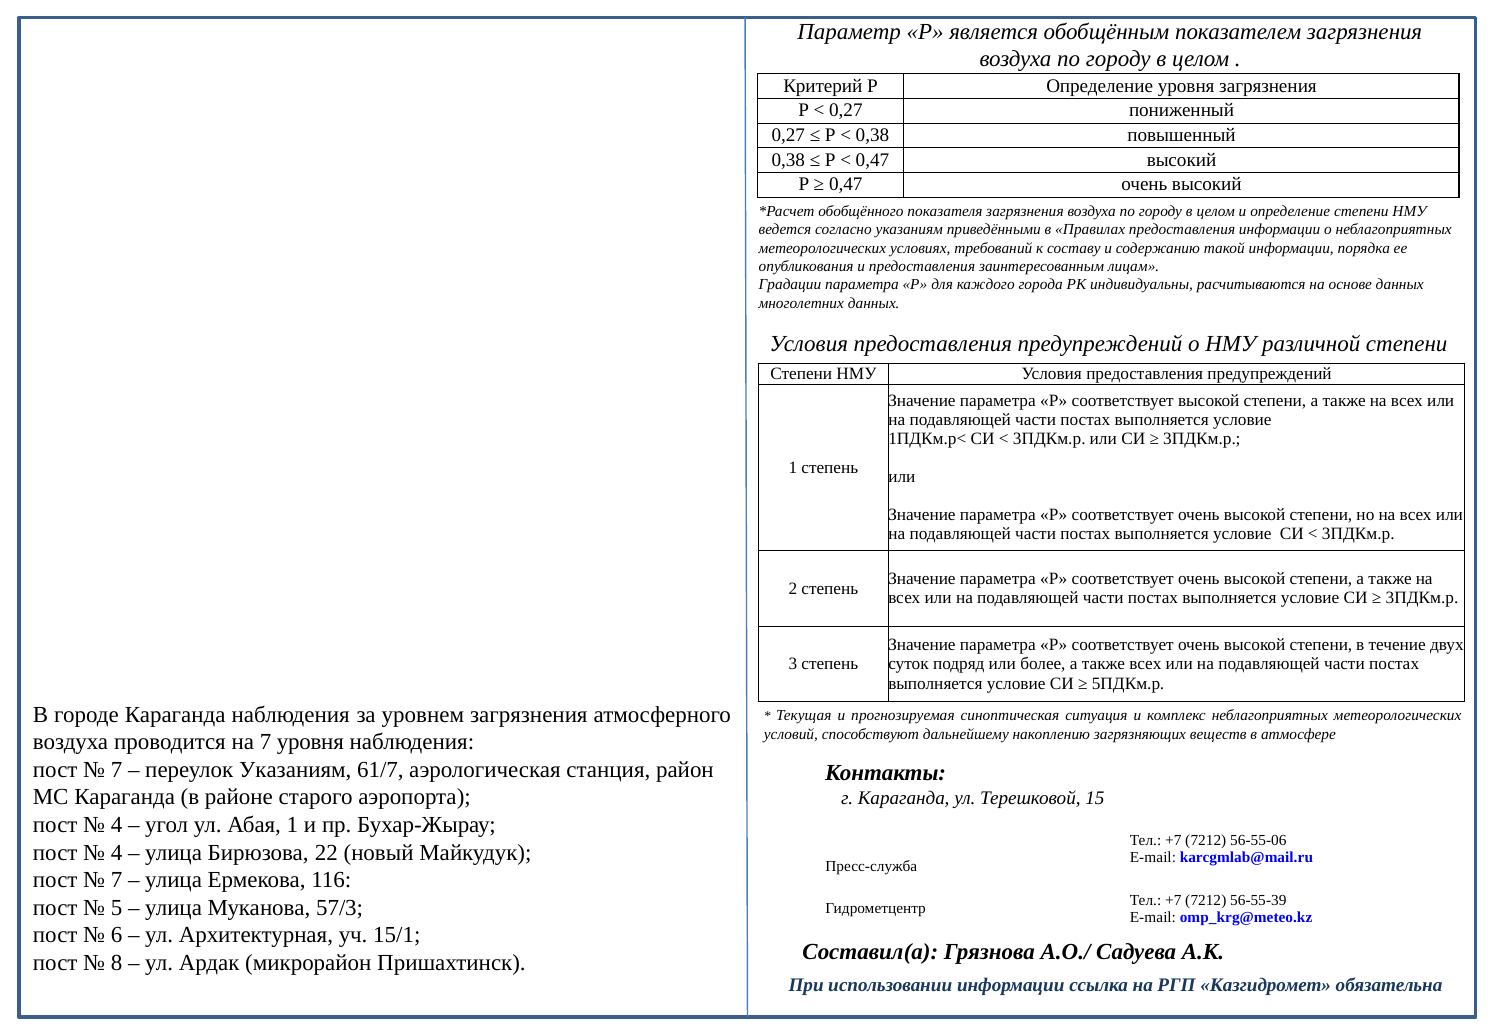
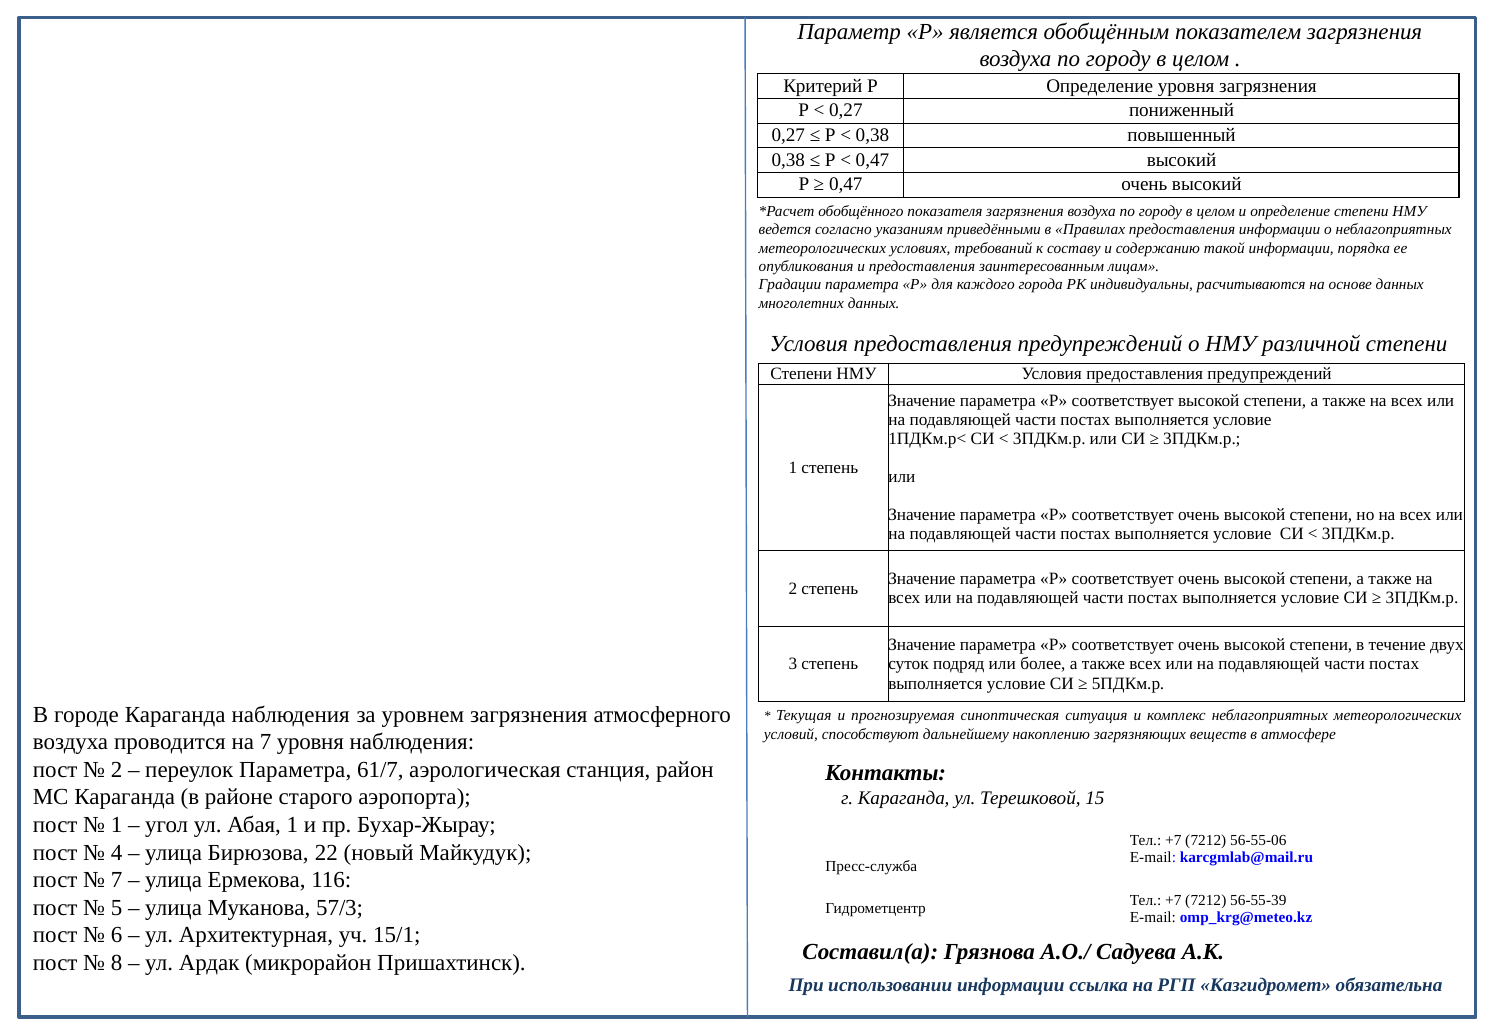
7: 7 -> 2 (117, 770)
переулок Указаниям: Указаниям -> Параметра (295, 770)
4: 4 -> 1 (117, 825)
